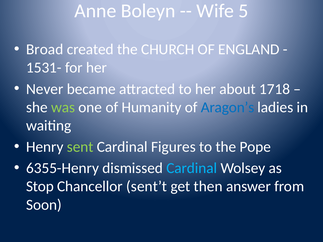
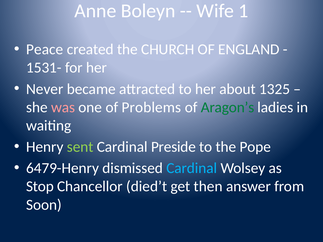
5: 5 -> 1 (243, 11)
Broad: Broad -> Peace (45, 49)
1718: 1718 -> 1325 (275, 89)
was colour: light green -> pink (63, 107)
Humanity: Humanity -> Problems (151, 107)
Aragon’s colour: blue -> green (228, 107)
Figures: Figures -> Preside (173, 147)
6355-Henry: 6355-Henry -> 6479-Henry (63, 168)
sent’t: sent’t -> died’t (147, 187)
